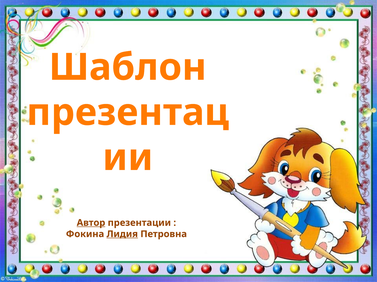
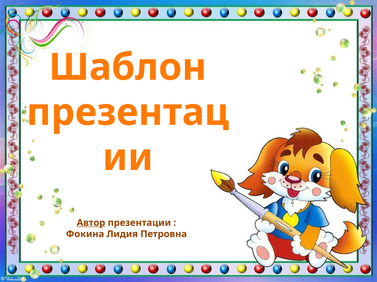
Лидия underline: present -> none (122, 235)
